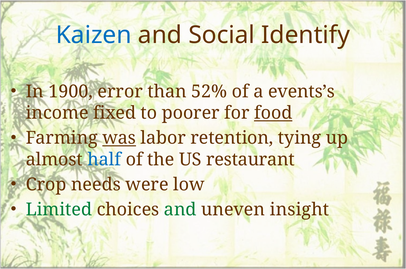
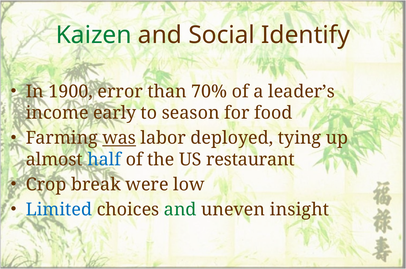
Kaizen colour: blue -> green (94, 35)
52%: 52% -> 70% (209, 92)
events’s: events’s -> leader’s (302, 92)
fixed: fixed -> early (115, 113)
poorer: poorer -> season (191, 113)
food underline: present -> none (273, 113)
retention: retention -> deployed (232, 138)
needs: needs -> break (96, 185)
Limited colour: green -> blue (59, 210)
